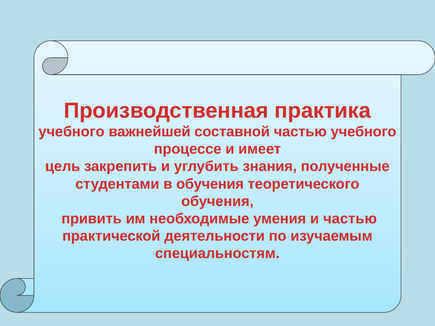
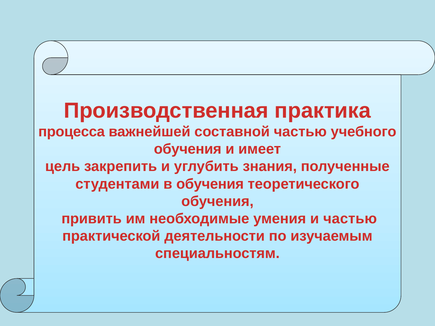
учебного: учебного -> процесса (72, 132)
процессе: процессе -> обучения (188, 149)
